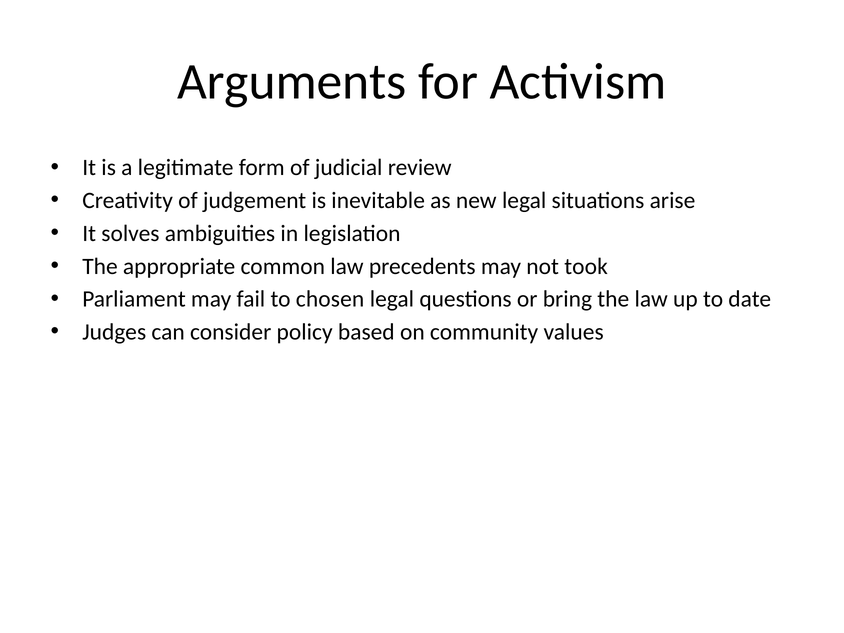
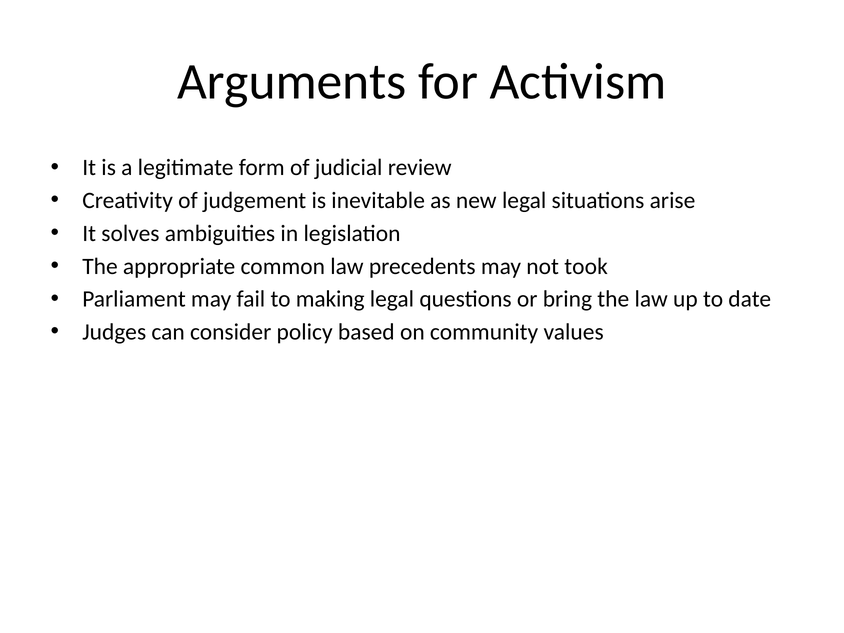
chosen: chosen -> making (330, 299)
